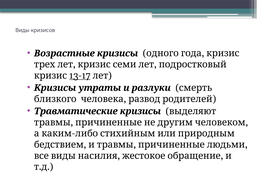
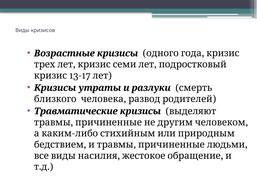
13-17 underline: present -> none (80, 76)
